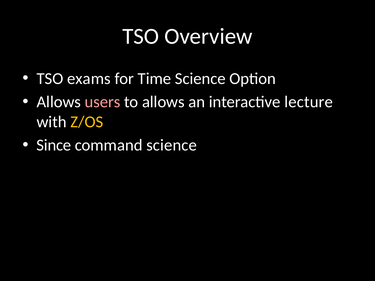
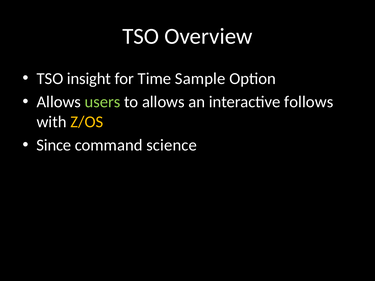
exams: exams -> insight (89, 79)
Time Science: Science -> Sample (200, 79)
users colour: pink -> light green (103, 102)
lecture: lecture -> follows (309, 102)
